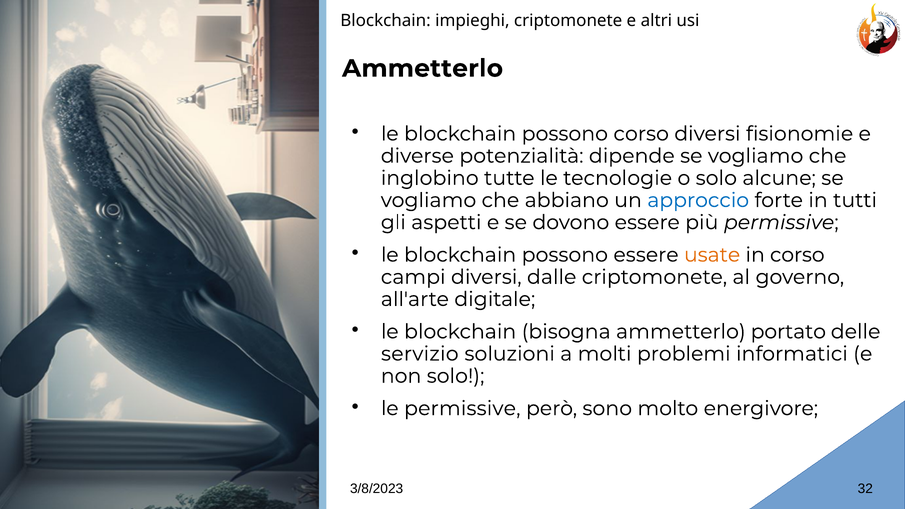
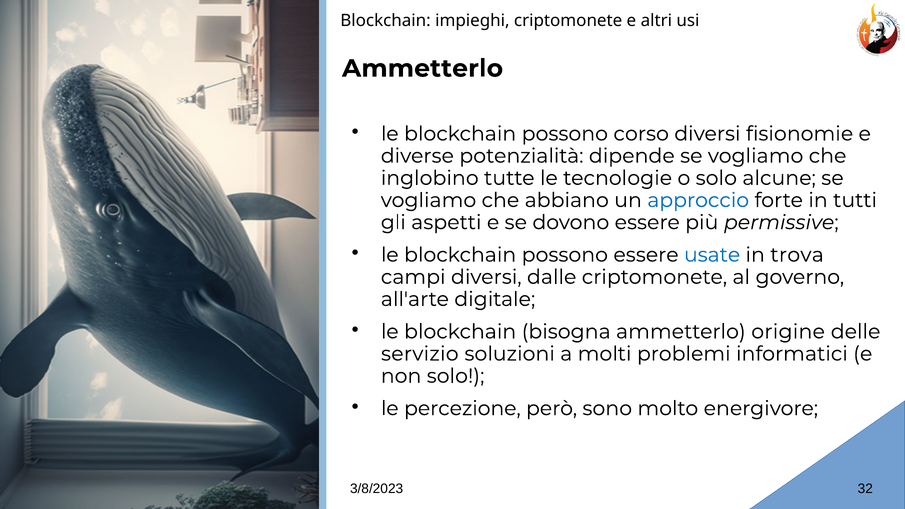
usate colour: orange -> blue (712, 255)
in corso: corso -> trova (797, 255)
portato: portato -> origine (788, 332)
le permissive: permissive -> percezione (462, 408)
